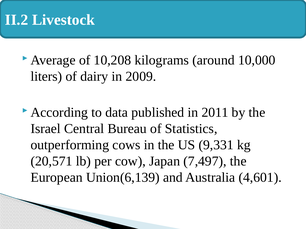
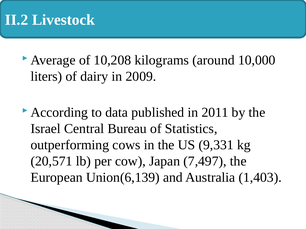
4,601: 4,601 -> 1,403 (260, 178)
